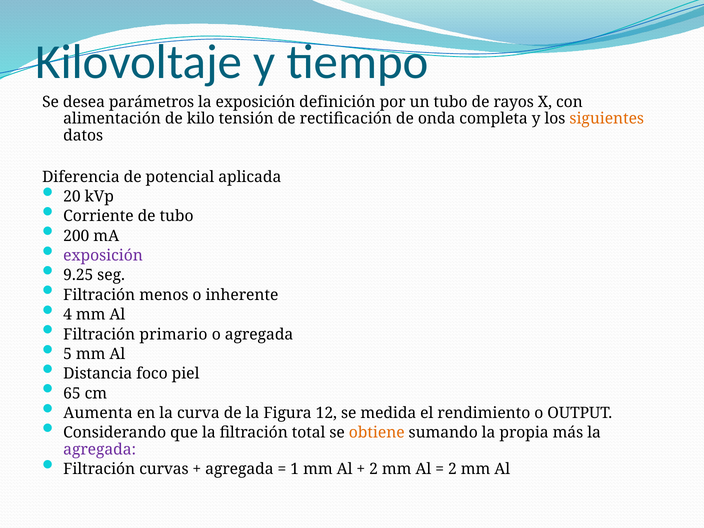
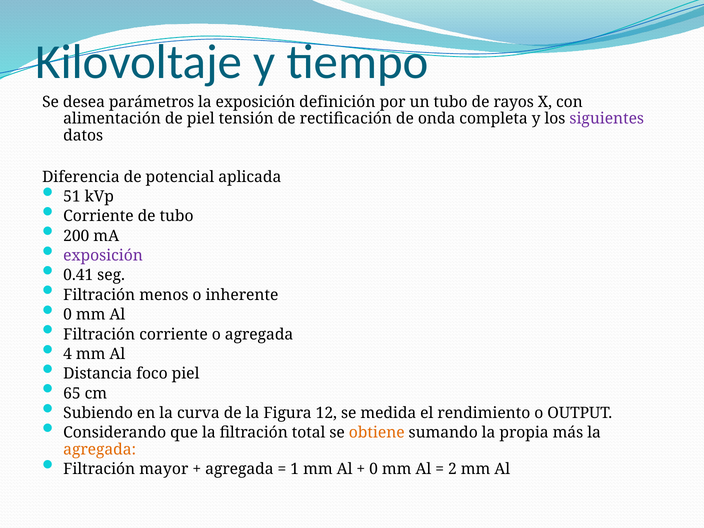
de kilo: kilo -> piel (201, 119)
siguientes colour: orange -> purple (607, 119)
20: 20 -> 51 (72, 197)
9.25: 9.25 -> 0.41 (78, 275)
4: 4 -> 0 (68, 315)
Filtración primario: primario -> corriente (174, 334)
5: 5 -> 4 (68, 354)
Aumenta: Aumenta -> Subiendo (98, 413)
agregada colour: purple -> orange (100, 450)
curvas: curvas -> mayor (164, 469)
2: 2 -> 0 (374, 469)
